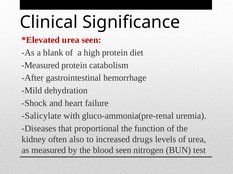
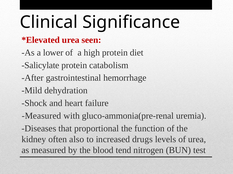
blank: blank -> lower (53, 53)
Measured: Measured -> Salicylate (40, 65)
Salicylate: Salicylate -> Measured (41, 116)
blood seen: seen -> tend (123, 151)
